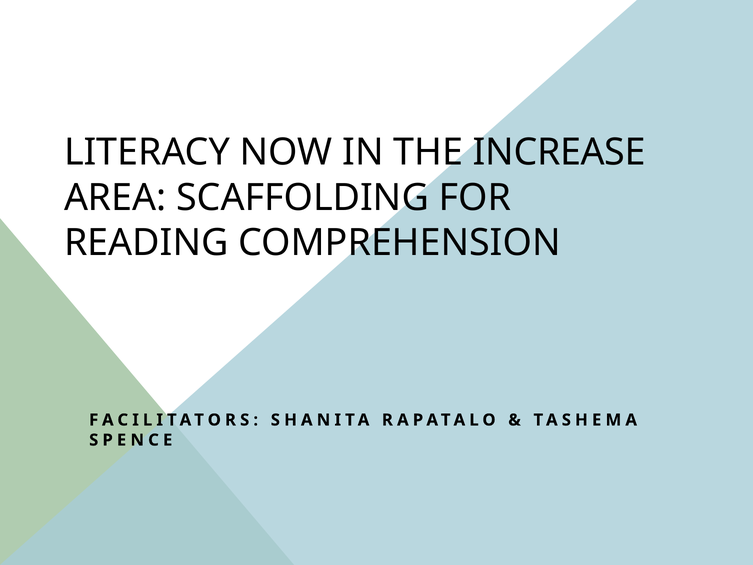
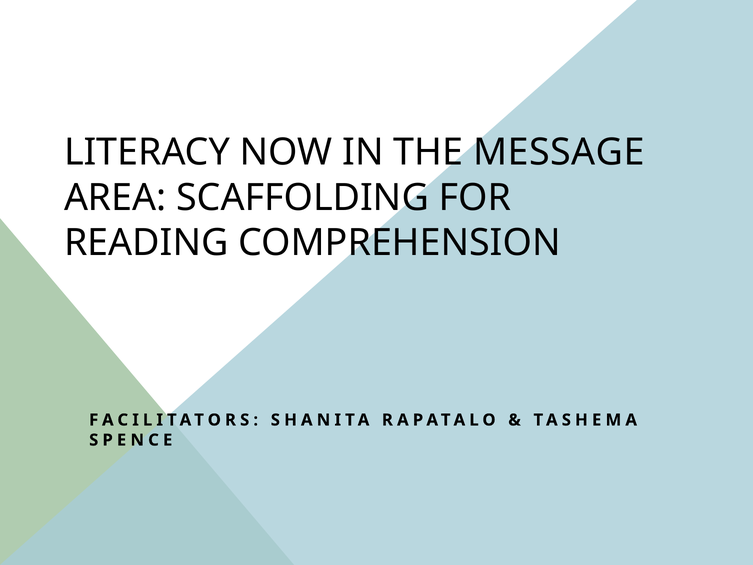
INCREASE: INCREASE -> MESSAGE (559, 152)
